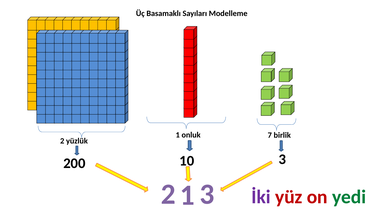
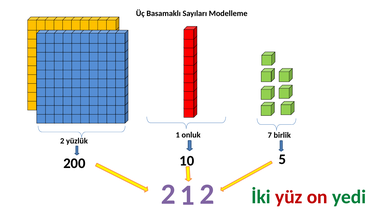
10 3: 3 -> 5 (282, 159)
1 3: 3 -> 2 (207, 194)
İki colour: purple -> green (261, 197)
